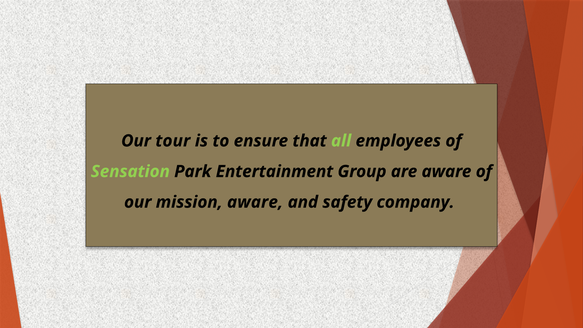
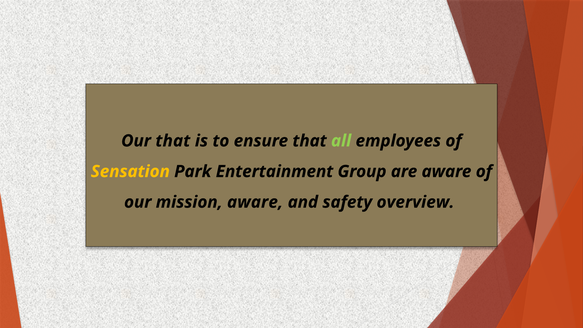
Our tour: tour -> that (173, 141)
Sensation colour: light green -> yellow (130, 171)
company: company -> overview (415, 202)
